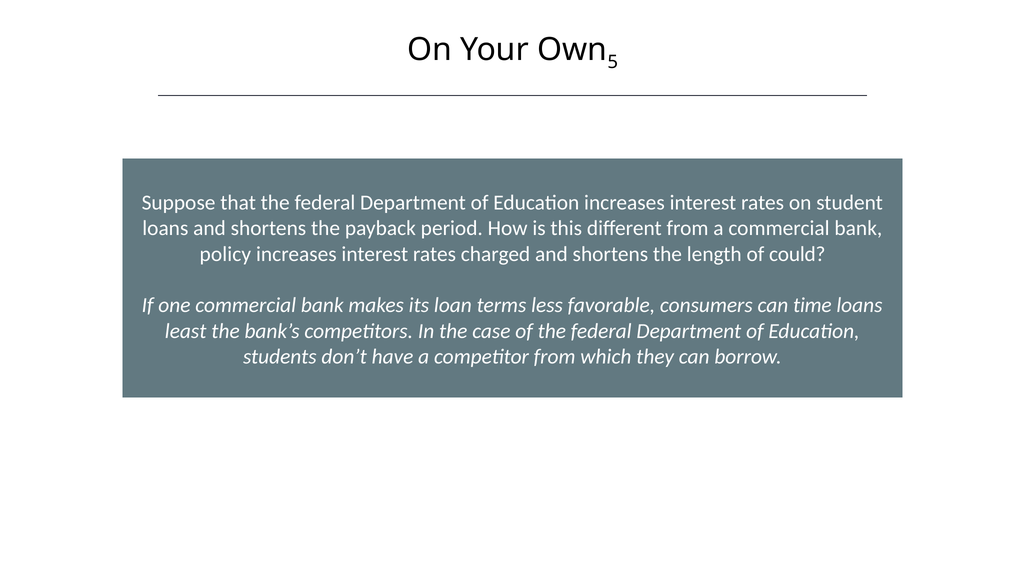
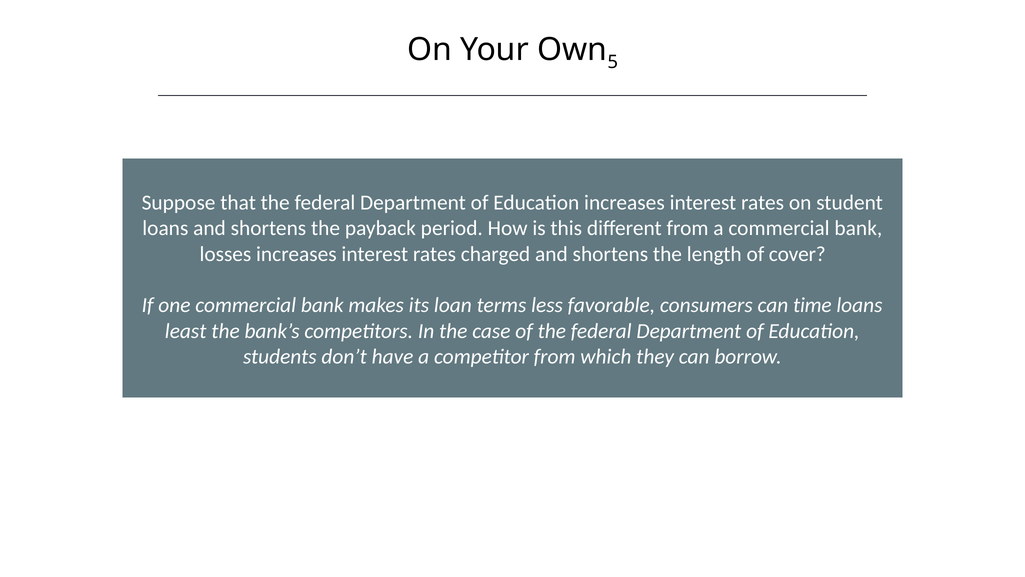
policy: policy -> losses (225, 254)
could: could -> cover (797, 254)
